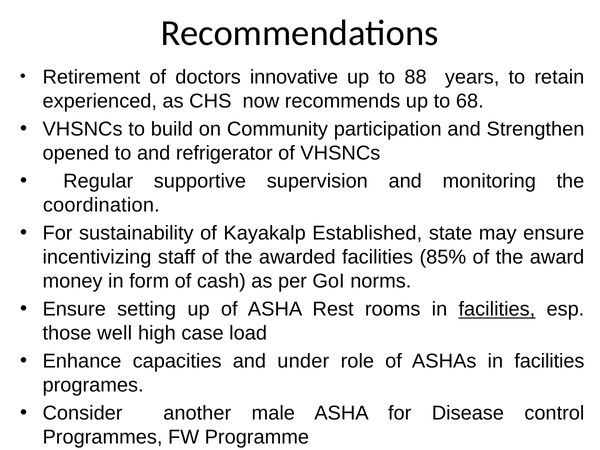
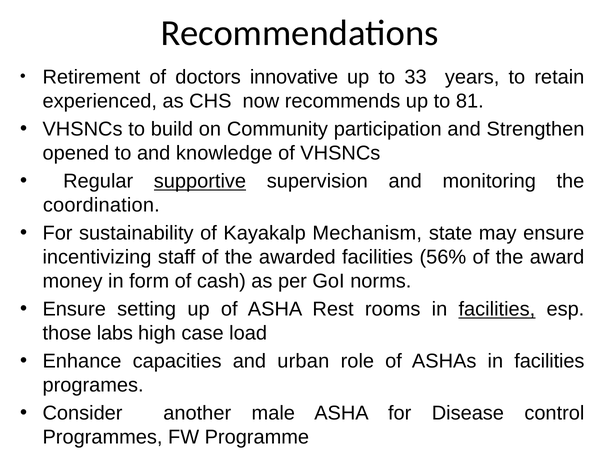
88: 88 -> 33 (416, 77)
68: 68 -> 81 (470, 101)
refrigerator: refrigerator -> knowledge (224, 153)
supportive underline: none -> present (200, 181)
Established: Established -> Mechanism (367, 233)
85%: 85% -> 56% (443, 257)
well: well -> labs (115, 333)
under: under -> urban (303, 361)
